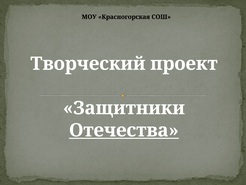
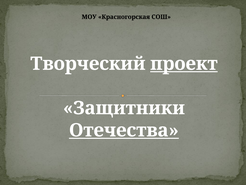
проект underline: none -> present (184, 64)
